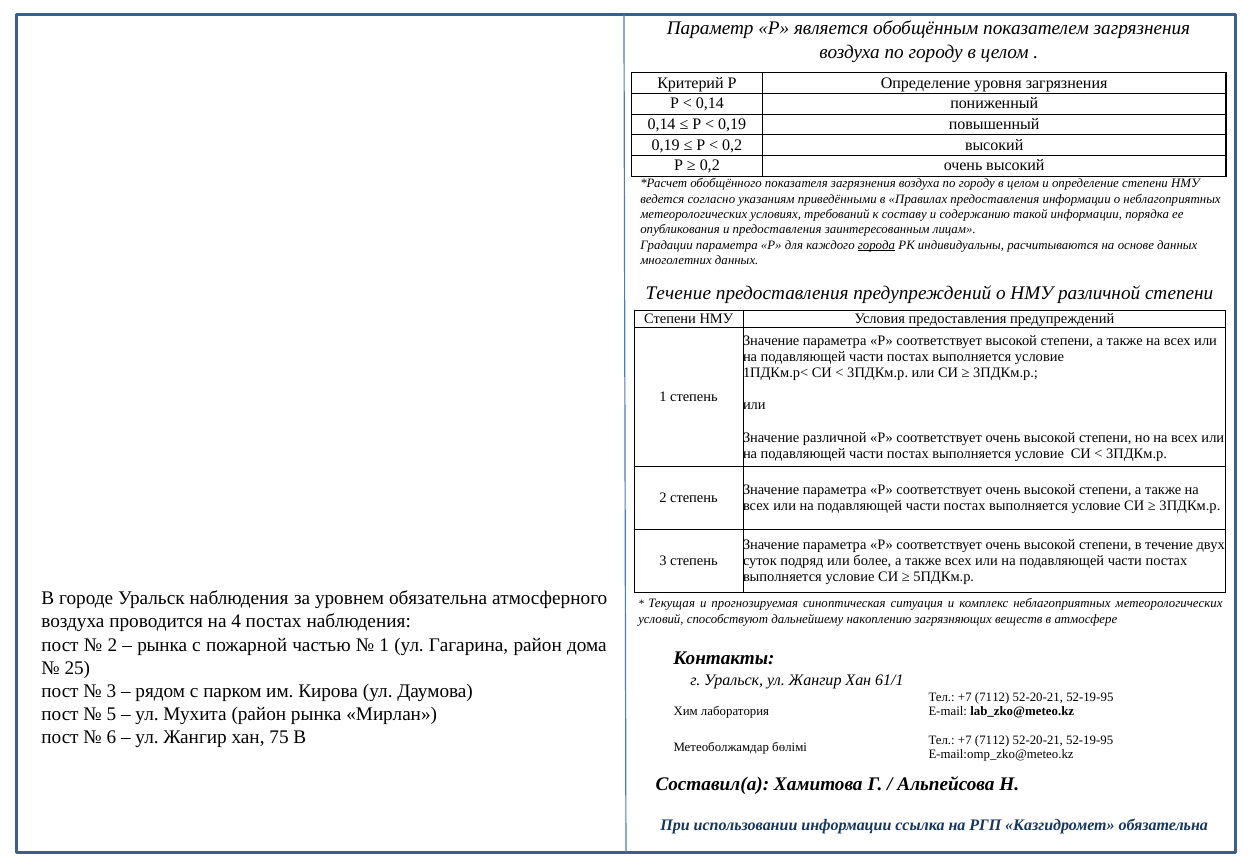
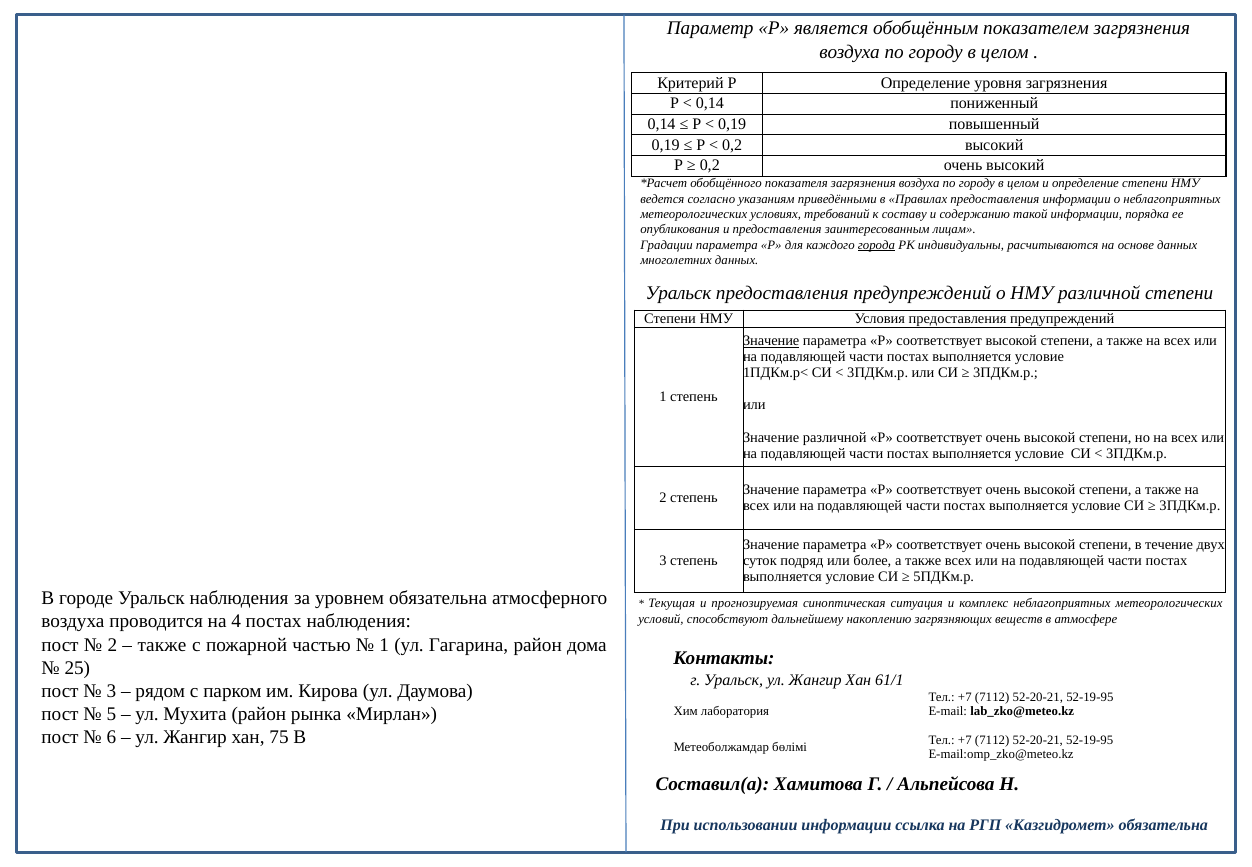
Течение: Течение -> Уральск (678, 293)
Значение underline: none -> present (771, 341)
рынка: рынка -> также (162, 645)
